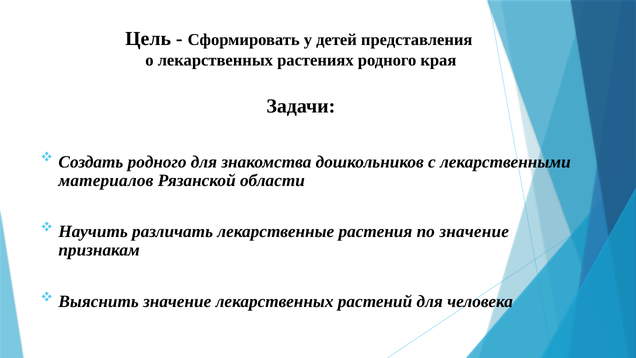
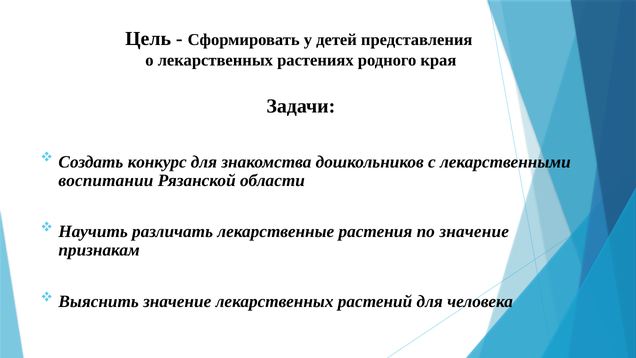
Создать родного: родного -> конкурс (157, 162)
материалов: материалов -> воспитании (106, 180)
